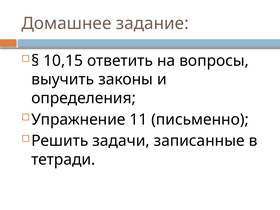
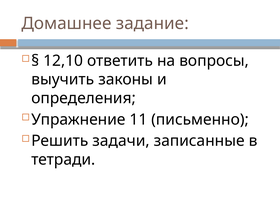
10,15: 10,15 -> 12,10 (63, 61)
